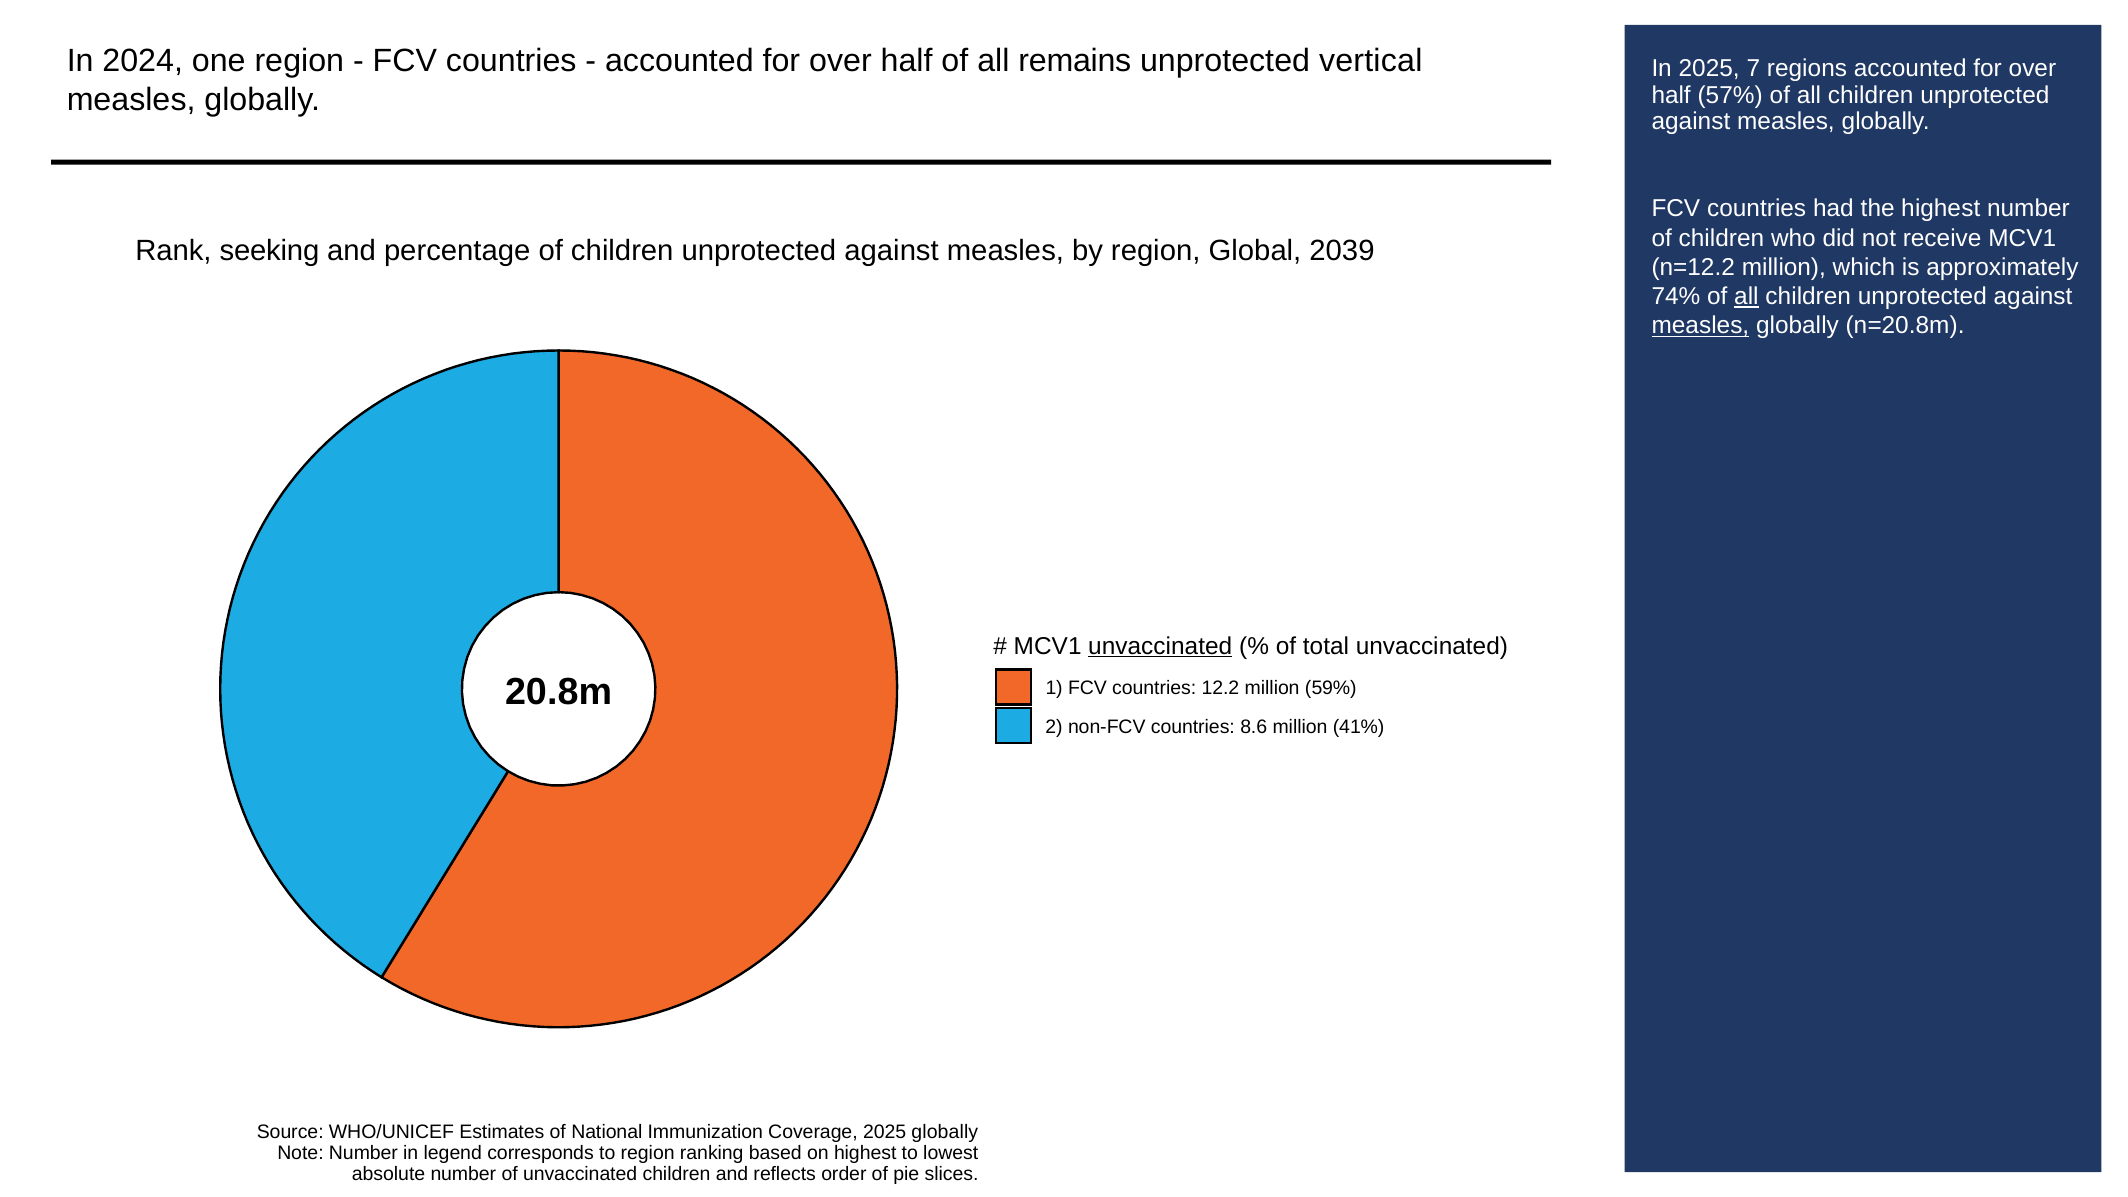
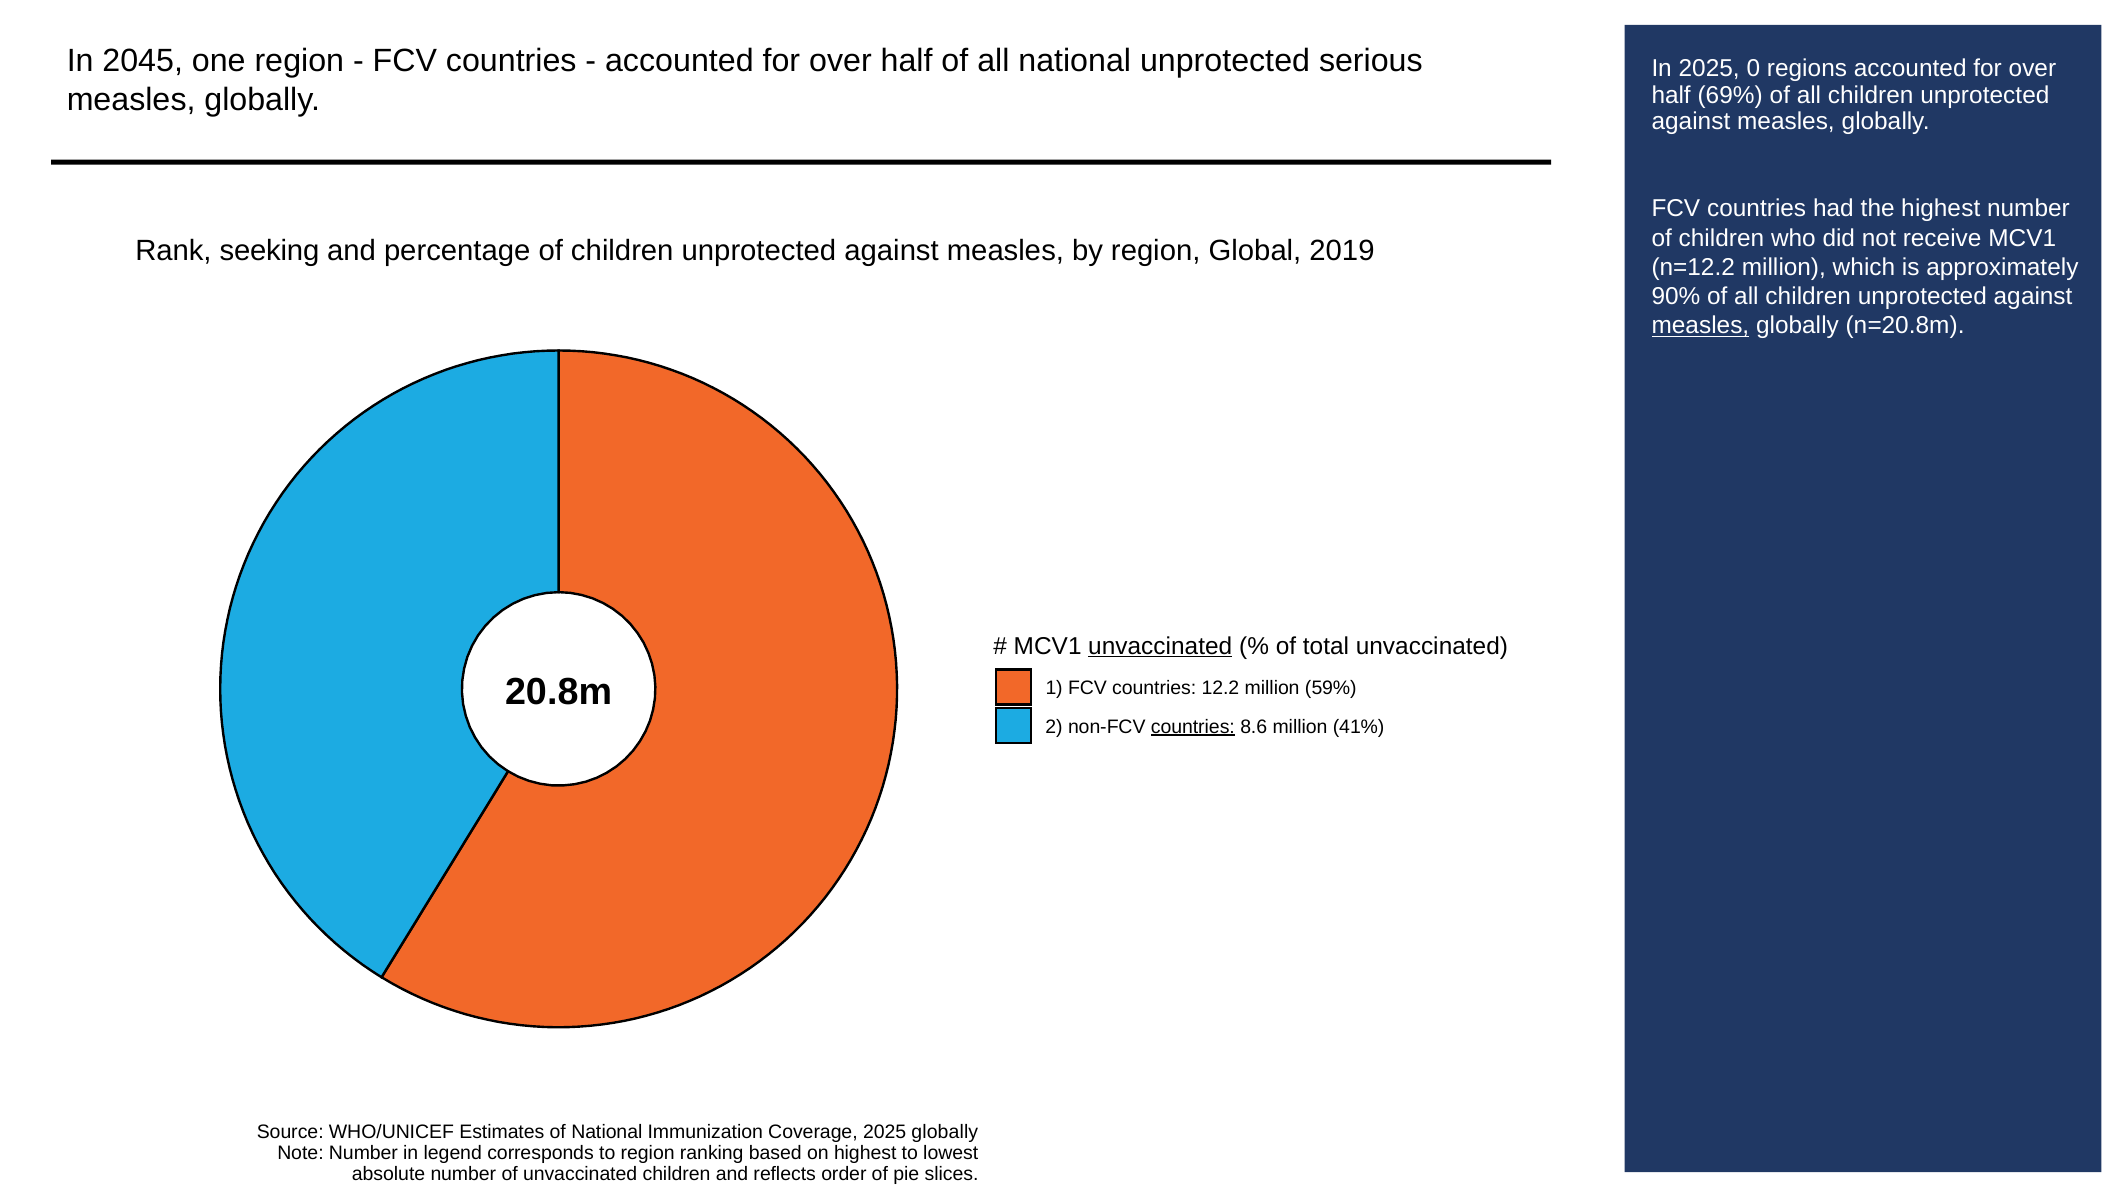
2024: 2024 -> 2045 (143, 61)
all remains: remains -> national (1075, 61)
vertical: vertical -> serious (1371, 61)
7: 7 -> 0 (1753, 69)
57%: 57% -> 69% (1730, 95)
2039: 2039 -> 2019 (1342, 251)
74%: 74% -> 90% (1676, 297)
all underline: present -> none (1746, 297)
countries underline: none -> present (1193, 727)
